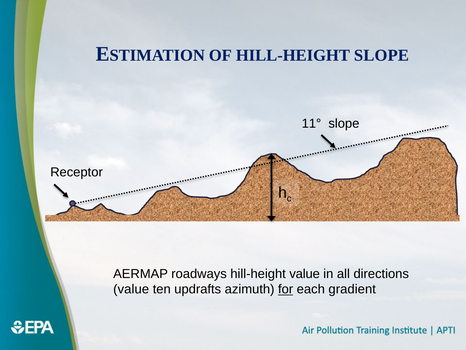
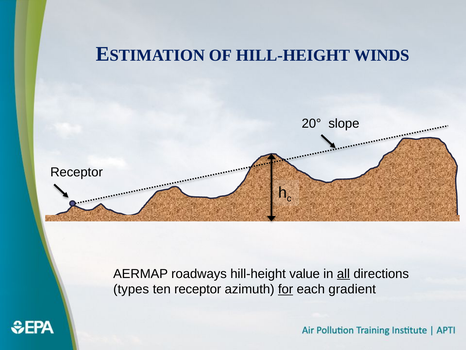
HILL-HEIGHT SLOPE: SLOPE -> WINDS (382, 55)
11°: 11° -> 20° (311, 123)
all underline: none -> present (343, 273)
value: value -> types (131, 289)
ten updrafts: updrafts -> receptor (198, 289)
